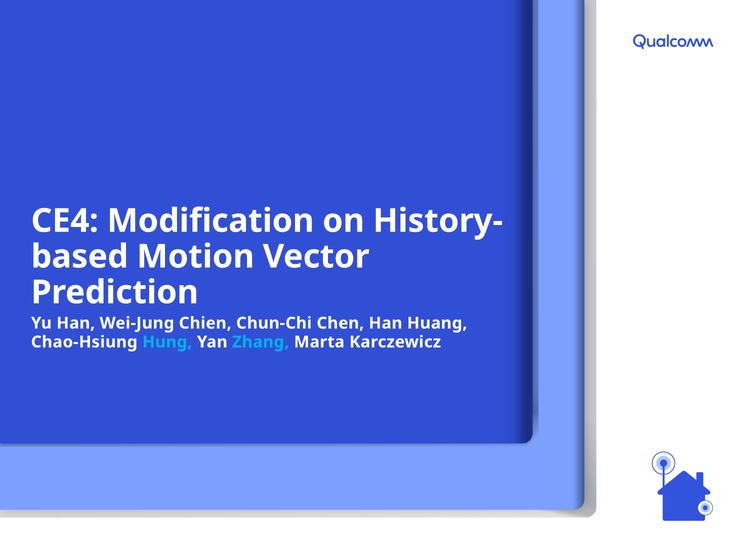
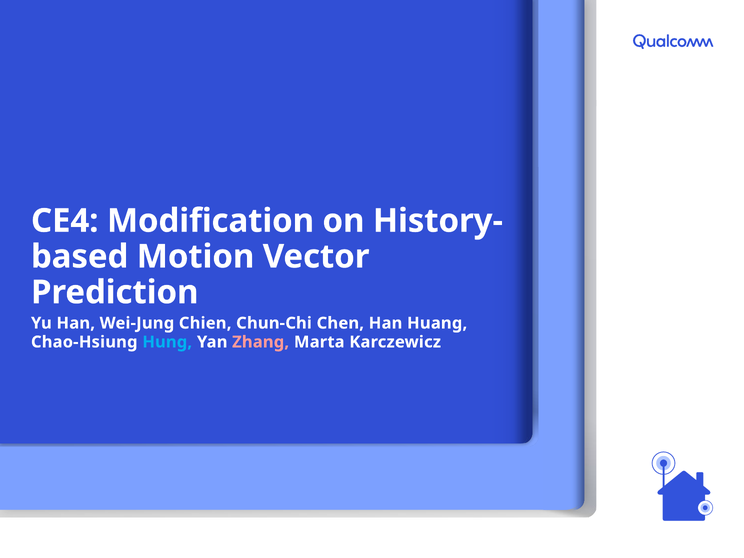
Zhang colour: light blue -> pink (261, 342)
